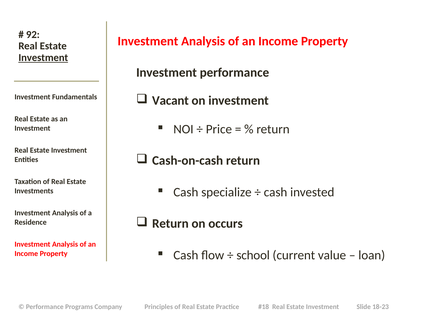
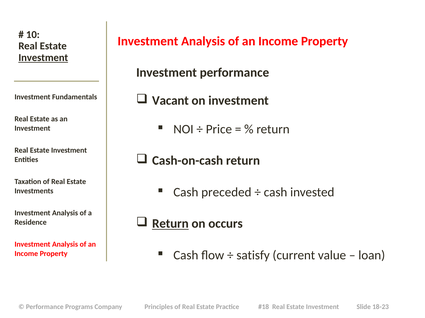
92: 92 -> 10 (33, 35)
specialize: specialize -> preceded (226, 193)
Return underline: none -> present (170, 224)
school: school -> satisfy (253, 256)
